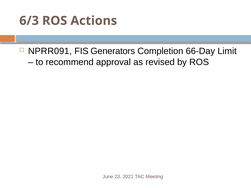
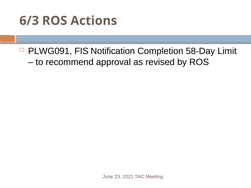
NPRR091: NPRR091 -> PLWG091 (50, 51)
Generators: Generators -> Notification (113, 51)
66-Day: 66-Day -> 58-Day (200, 51)
